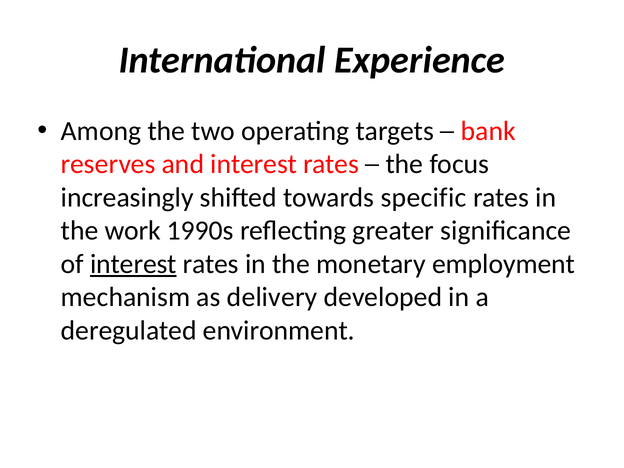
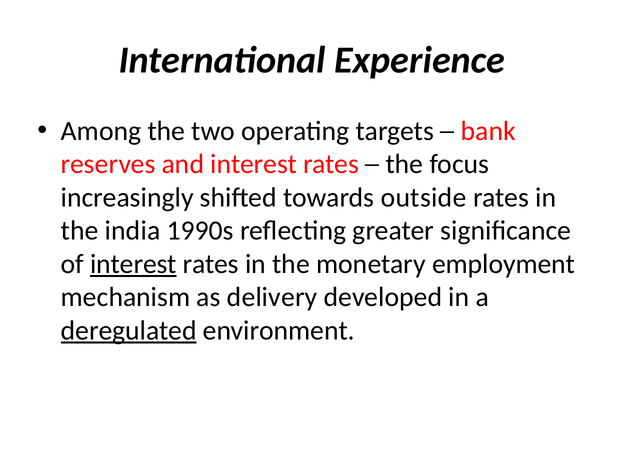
specific: specific -> outside (424, 197)
work: work -> india (133, 231)
deregulated underline: none -> present (129, 331)
